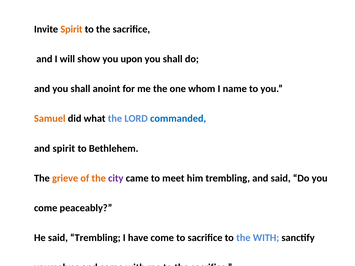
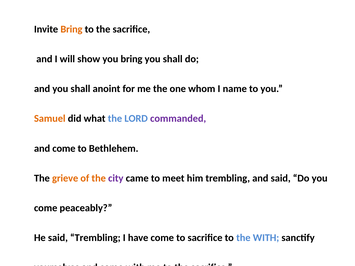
Invite Spirit: Spirit -> Bring (71, 29)
you upon: upon -> bring (132, 59)
commanded colour: blue -> purple (178, 119)
spirit: spirit -> come (64, 149)
